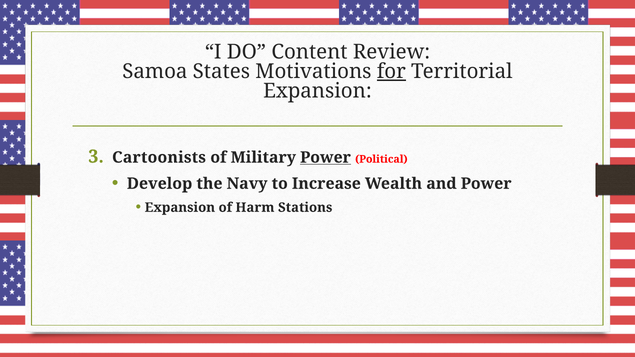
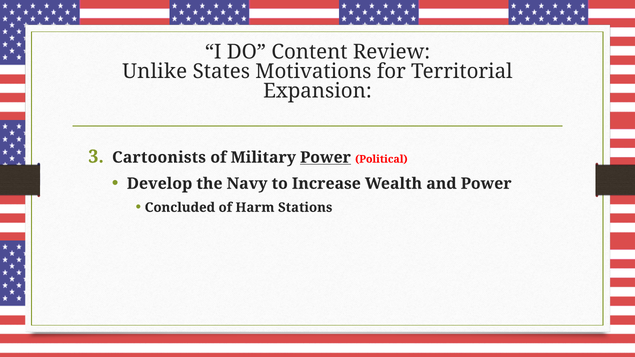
Samoa: Samoa -> Unlike (155, 71)
for underline: present -> none (391, 71)
Expansion: Expansion -> Concluded (180, 208)
